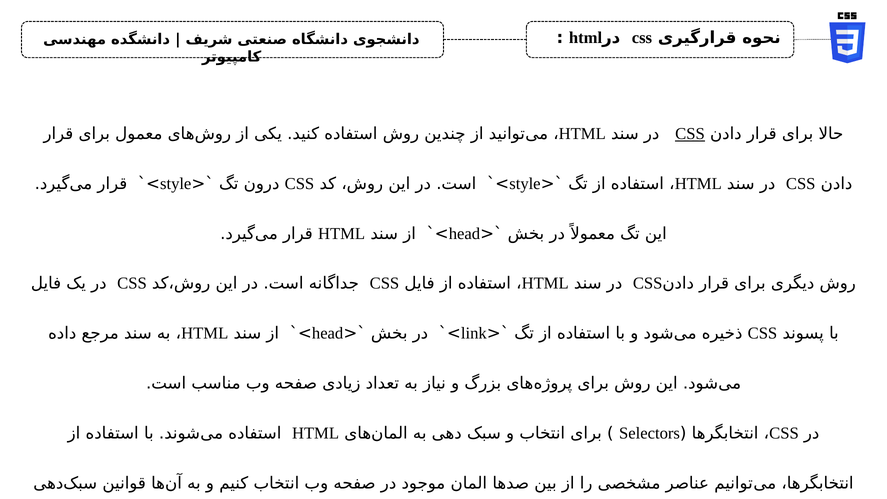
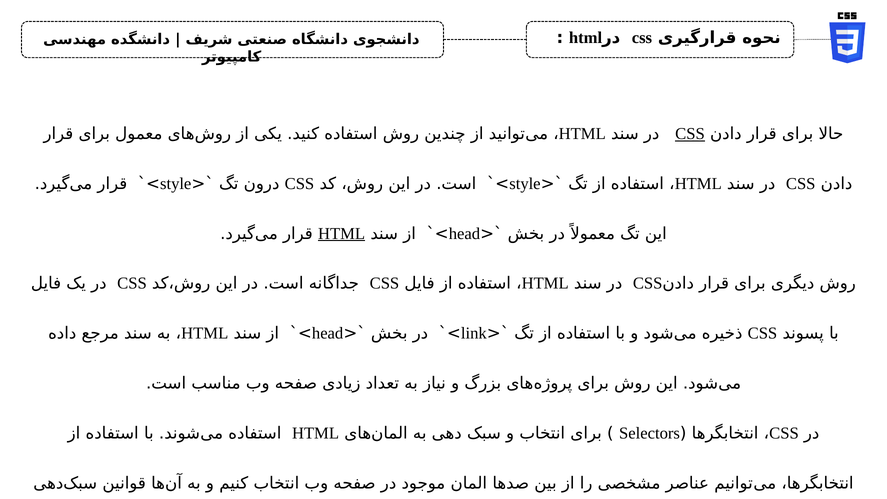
HTML underline: none -> present (342, 234)
